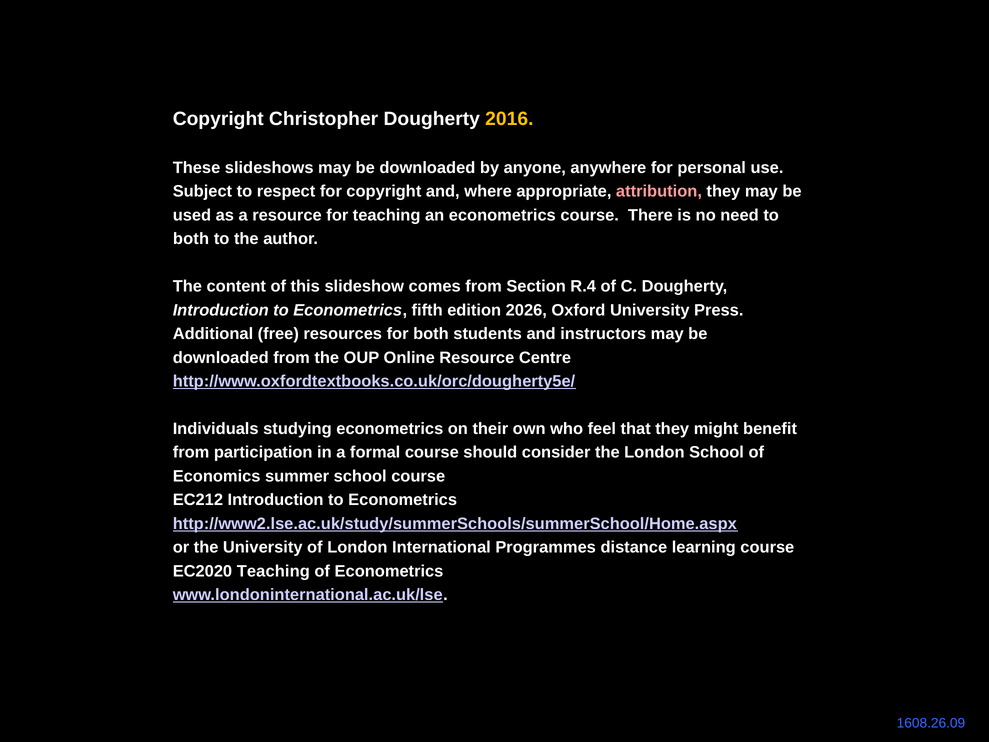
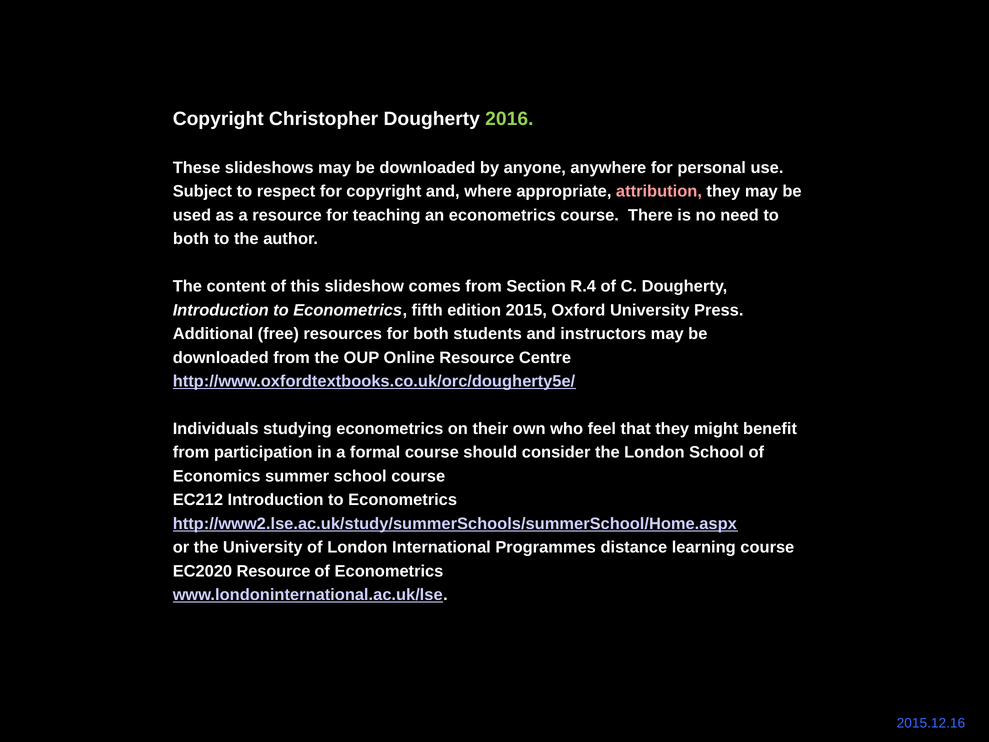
2016 colour: yellow -> light green (509, 119)
2026: 2026 -> 2015 (526, 310)
EC2020 Teaching: Teaching -> Resource (273, 571)
1608.26.09: 1608.26.09 -> 2015.12.16 (931, 723)
